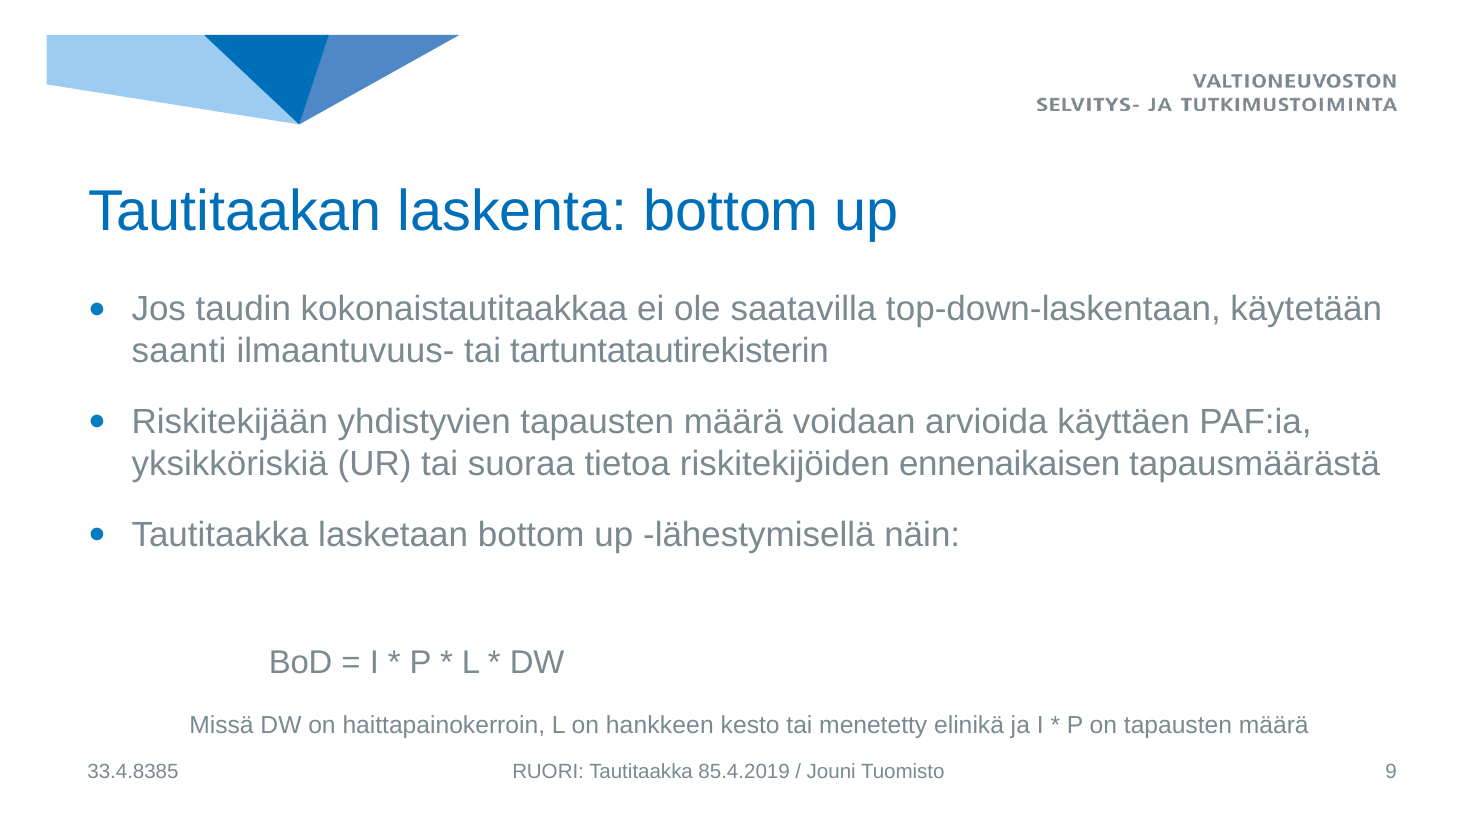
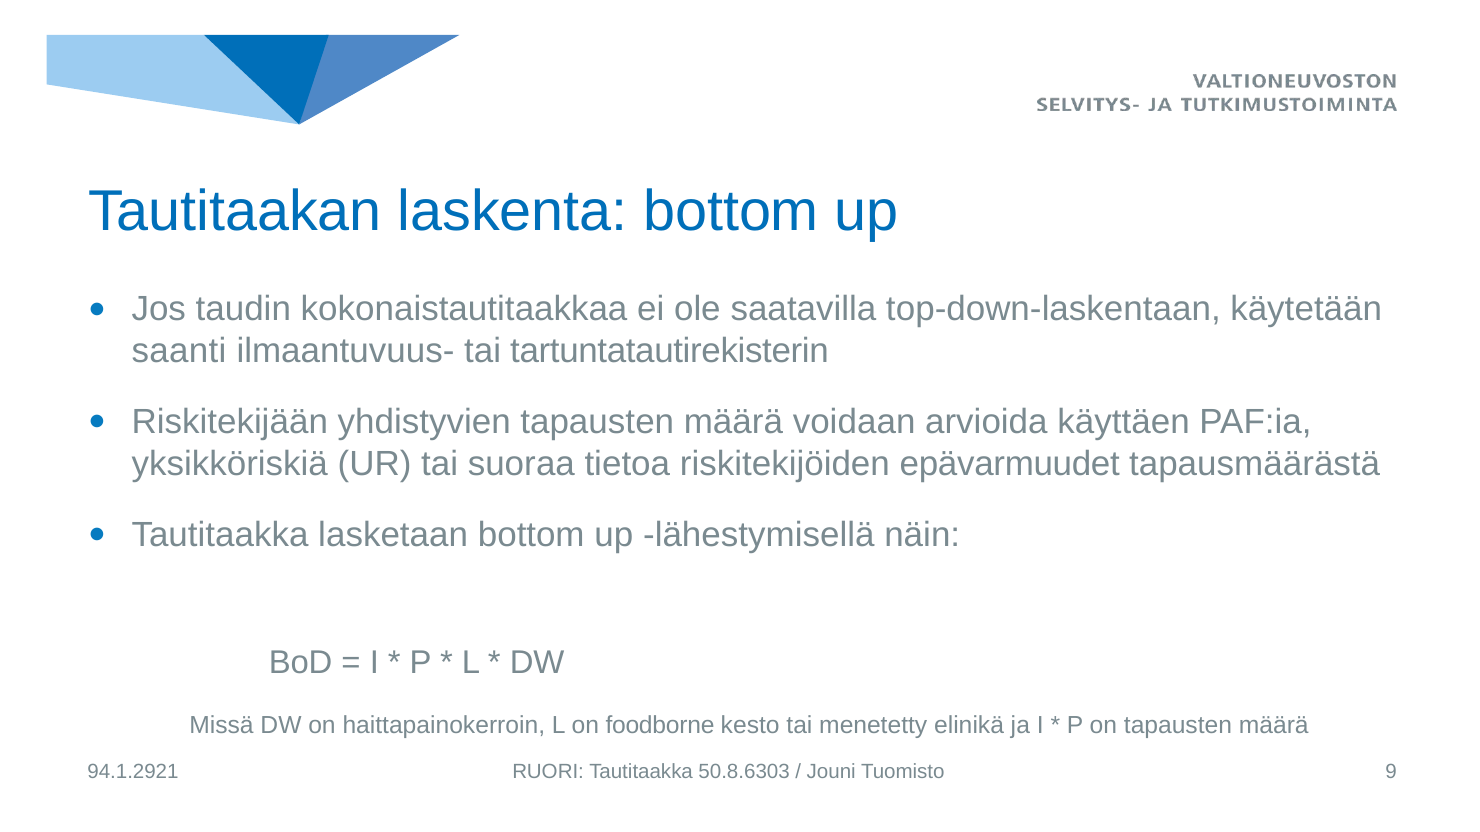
ennenaikaisen: ennenaikaisen -> epävarmuudet (1010, 464)
hankkeen: hankkeen -> foodborne (660, 725)
33.4.8385: 33.4.8385 -> 94.1.2921 (133, 772)
85.4.2019: 85.4.2019 -> 50.8.6303 (744, 772)
